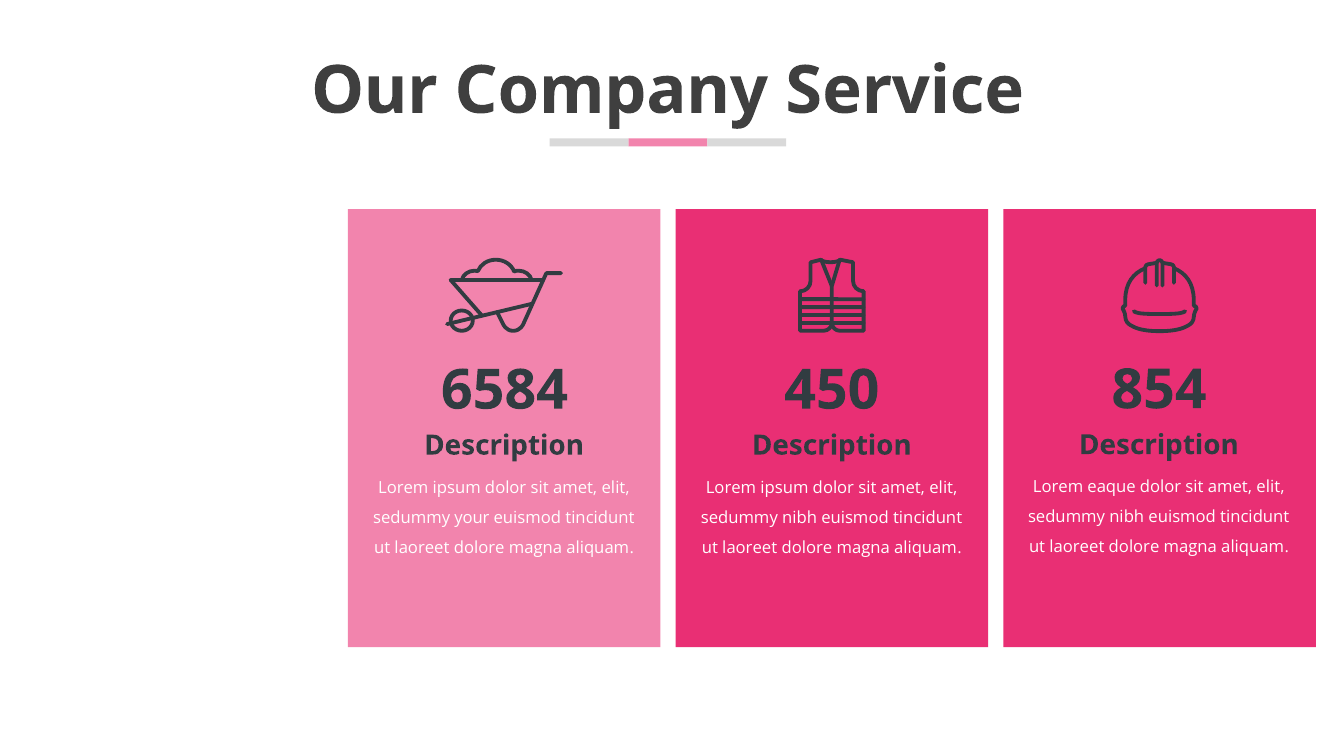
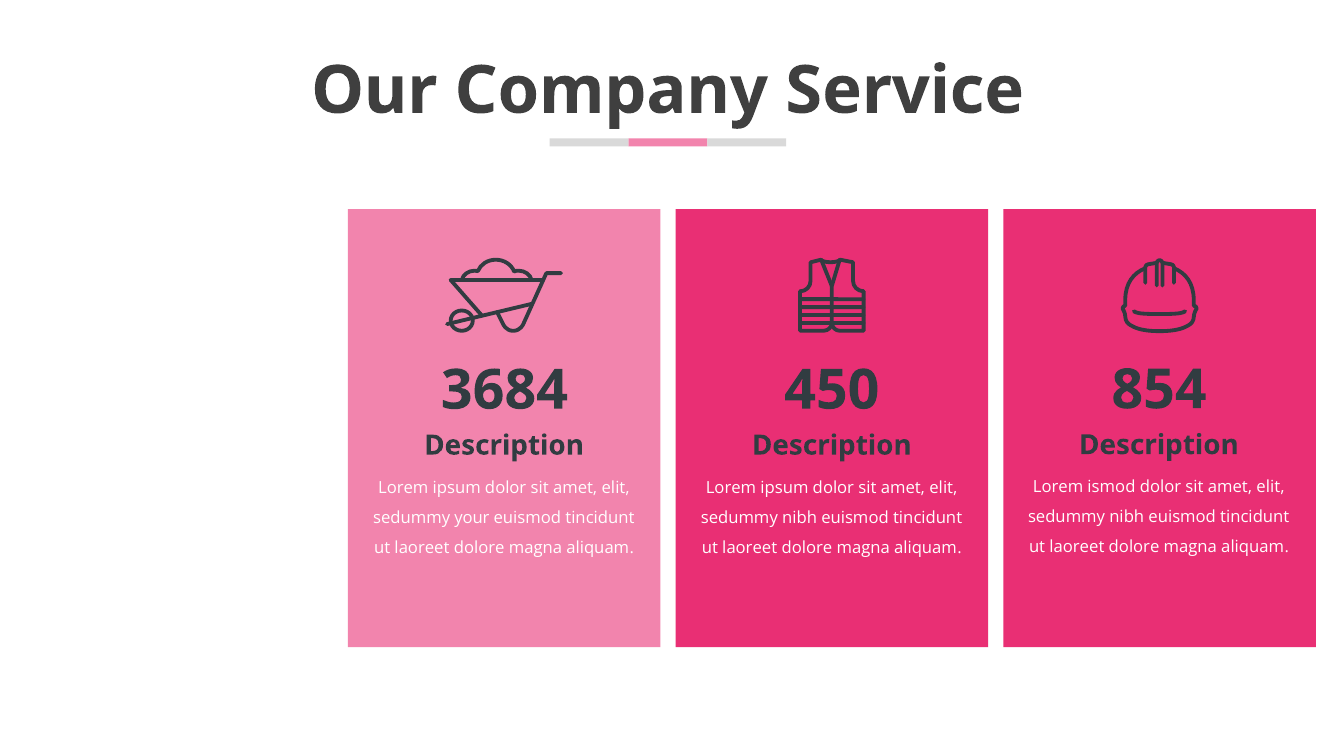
6584: 6584 -> 3684 (504, 391)
eaque: eaque -> ismod (1111, 487)
